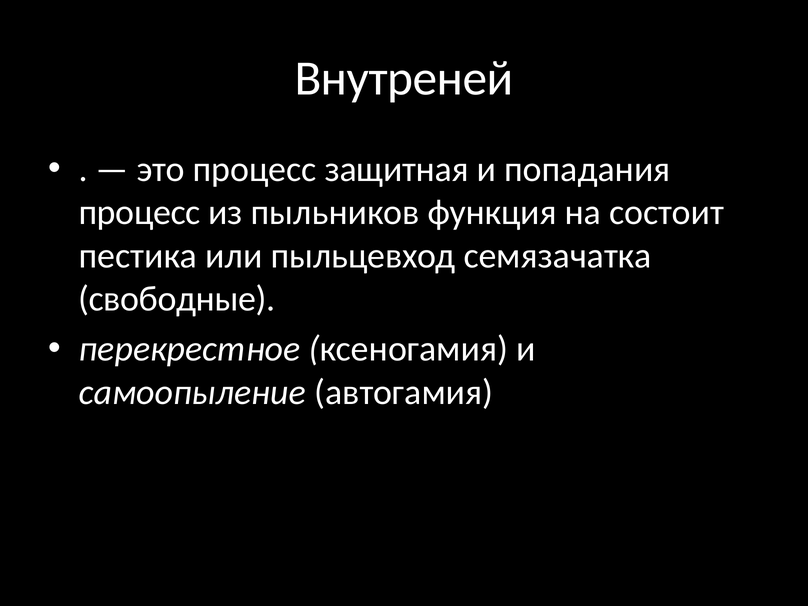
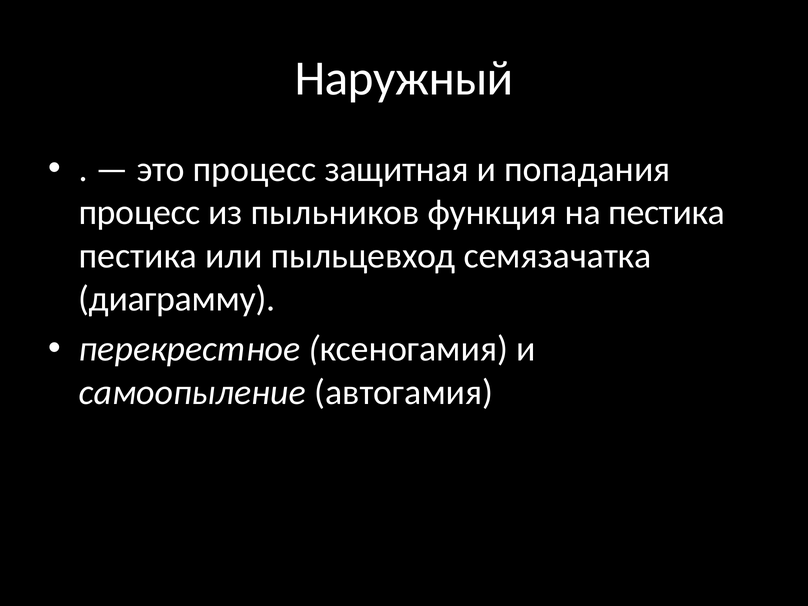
Внутреней: Внутреней -> Наружный (404, 78)
на состоит: состоит -> пестика (667, 213)
свободные: свободные -> диаграмму (177, 299)
